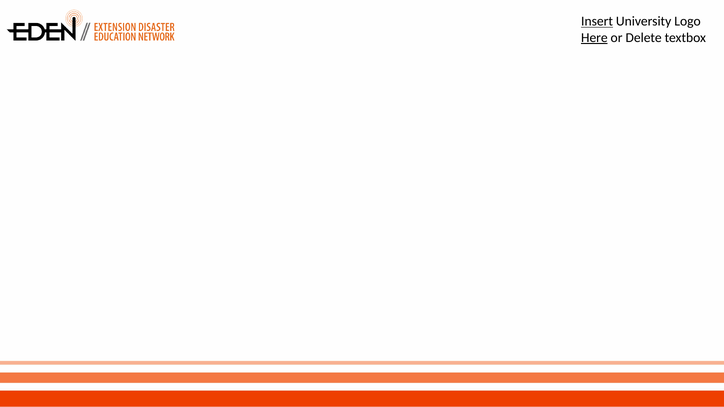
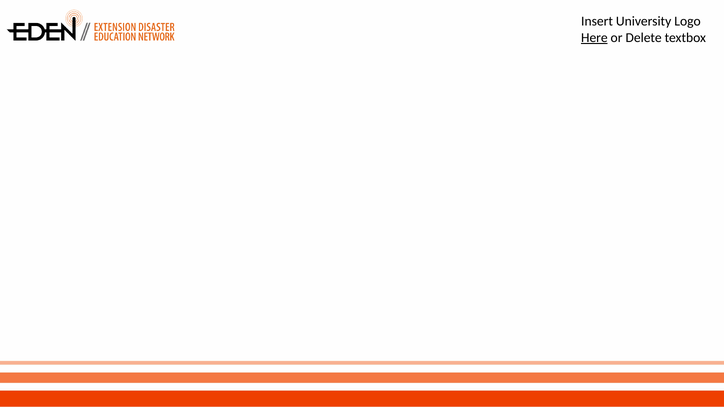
Insert underline: present -> none (597, 21)
